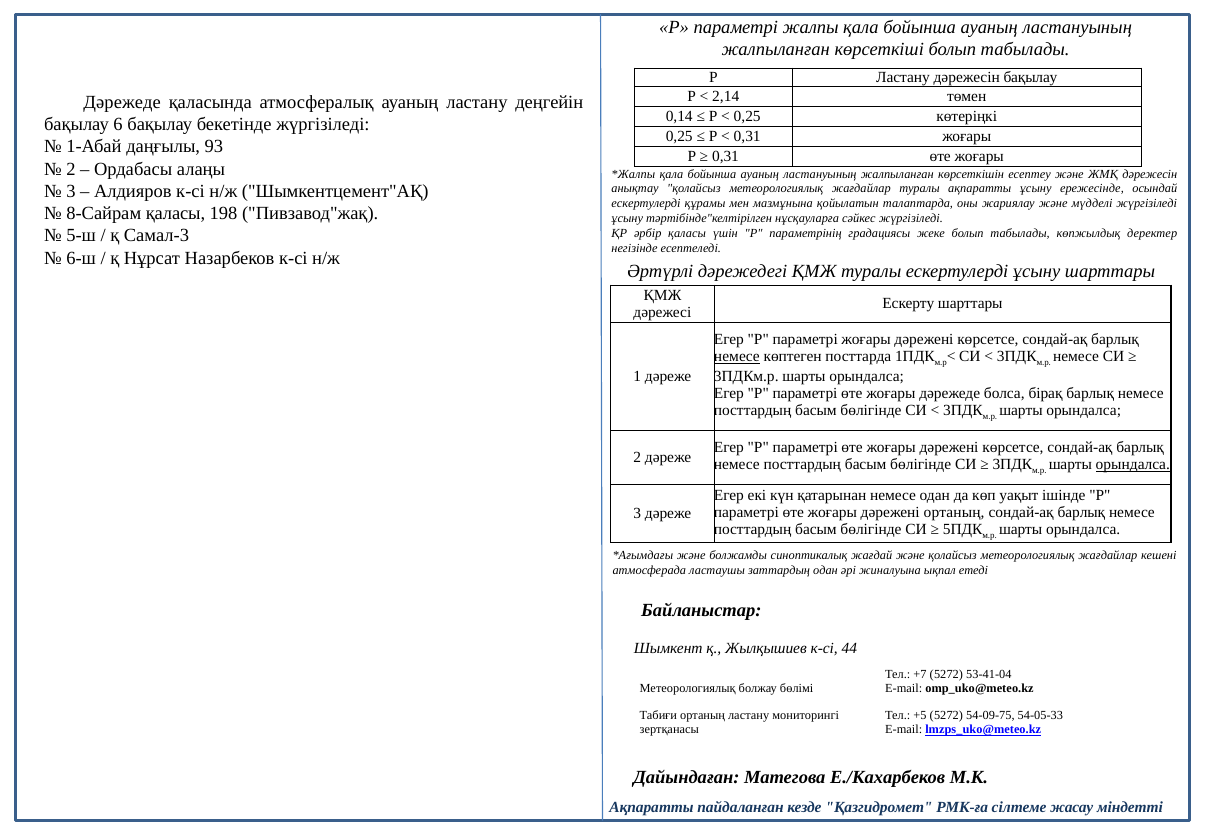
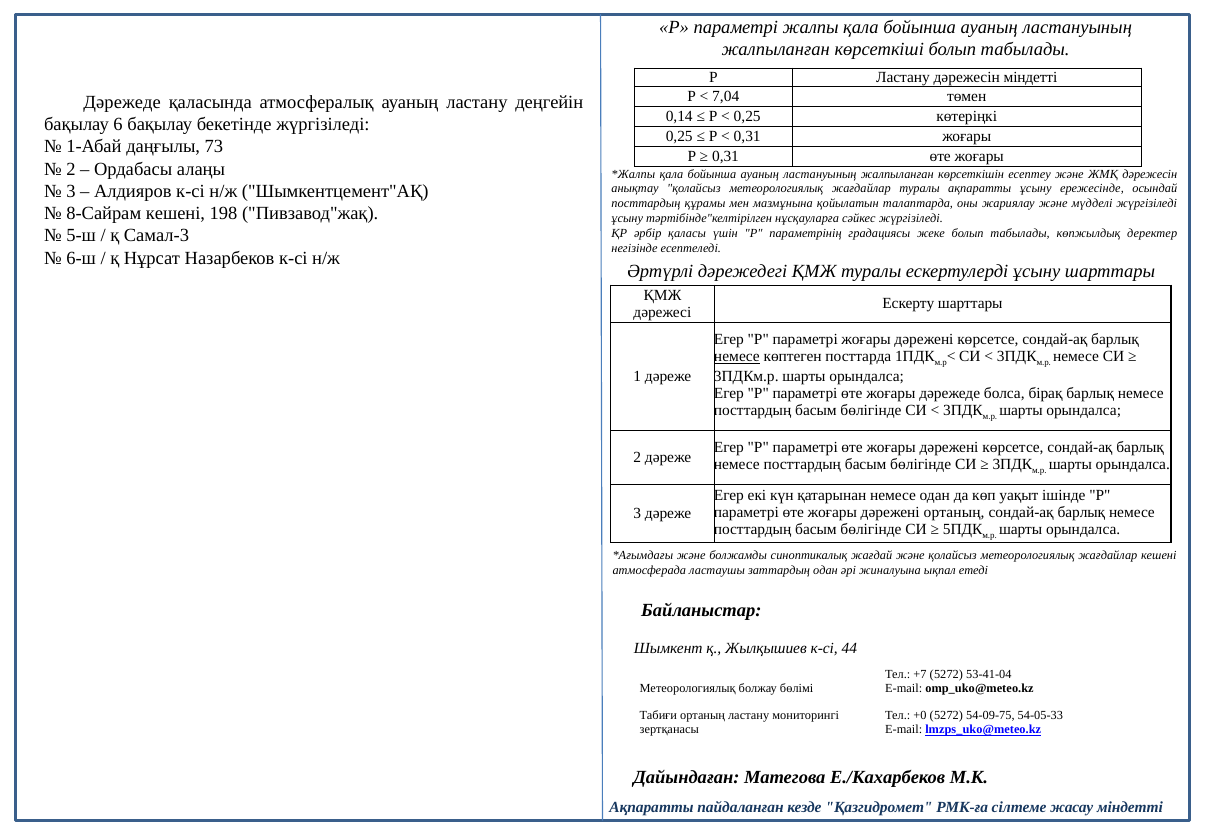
дәрежесін бақылау: бақылау -> міндетті (1031, 77)
2,14: 2,14 -> 7,04 (726, 96)
93: 93 -> 73 (214, 147)
ескертулерді: ескертулерді -> посттардың (646, 204)
8-Сайрам қаласы: қаласы -> кешені (175, 213)
орындалса underline: present -> none (1133, 464)
+5: +5 -> +0 (920, 715)
